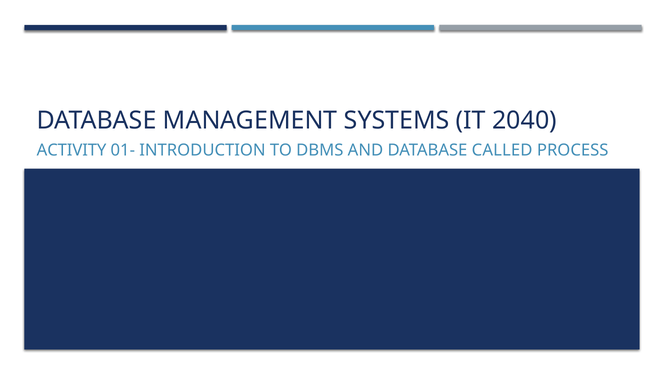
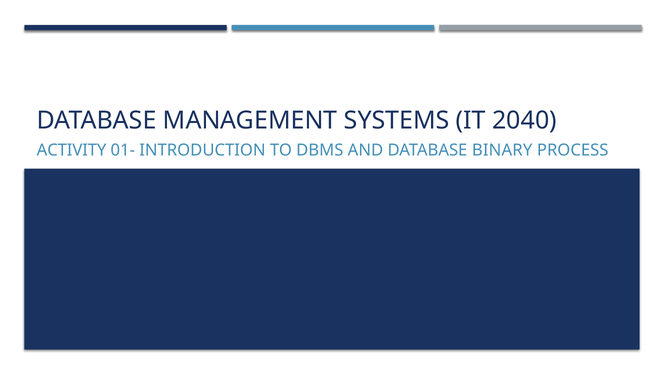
CALLED: CALLED -> BINARY (502, 150)
